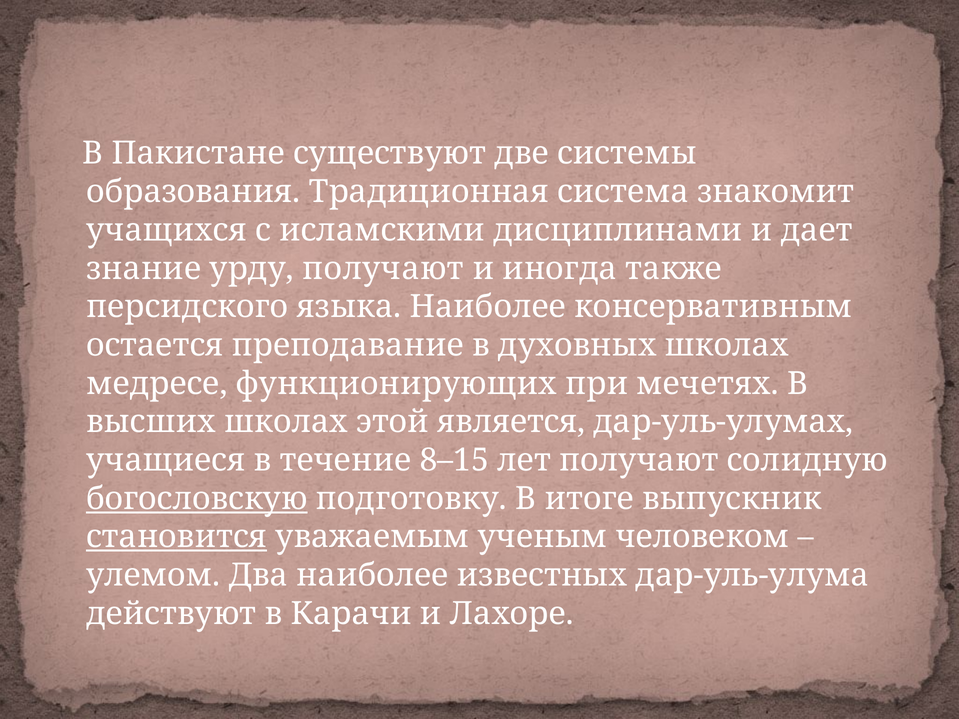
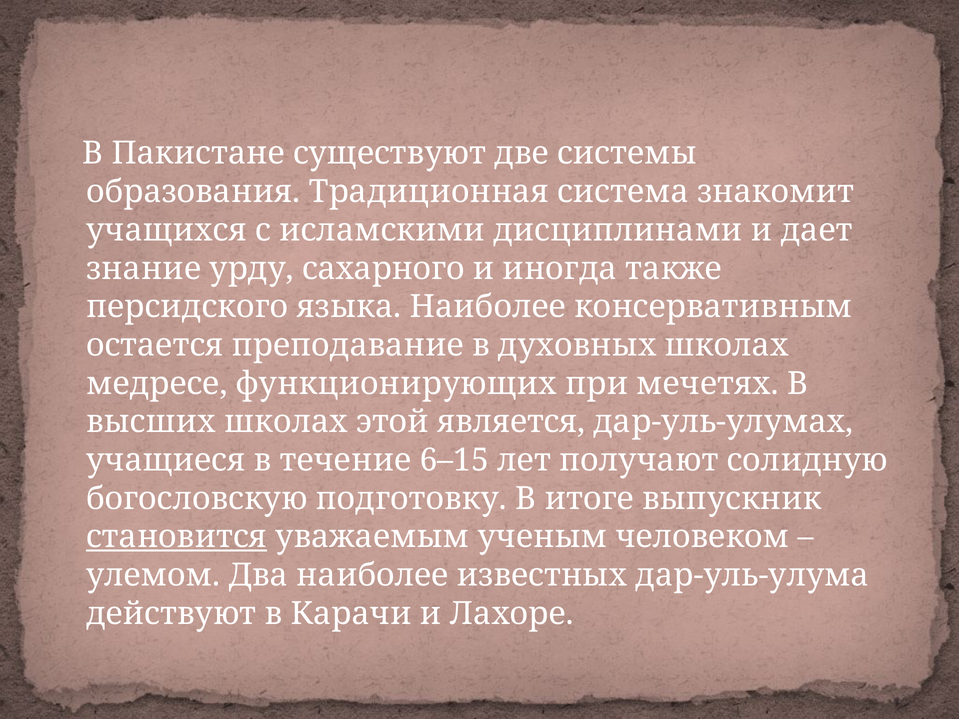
урду получают: получают -> сахарного (383, 269)
8–15: 8–15 -> 6–15 (454, 460)
богословскую underline: present -> none (197, 499)
